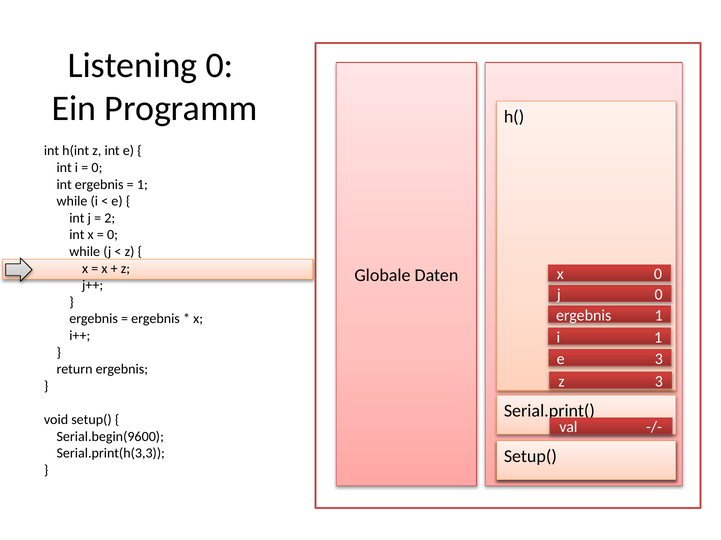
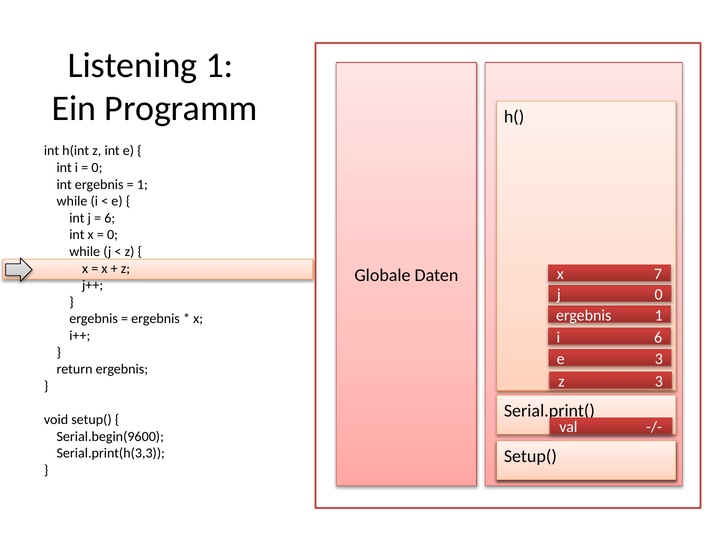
Listening 0: 0 -> 1 (219, 65)
2: 2 -> 6 (110, 218)
0: 0 -> 7 (658, 275)
i 1: 1 -> 6 (658, 338)
